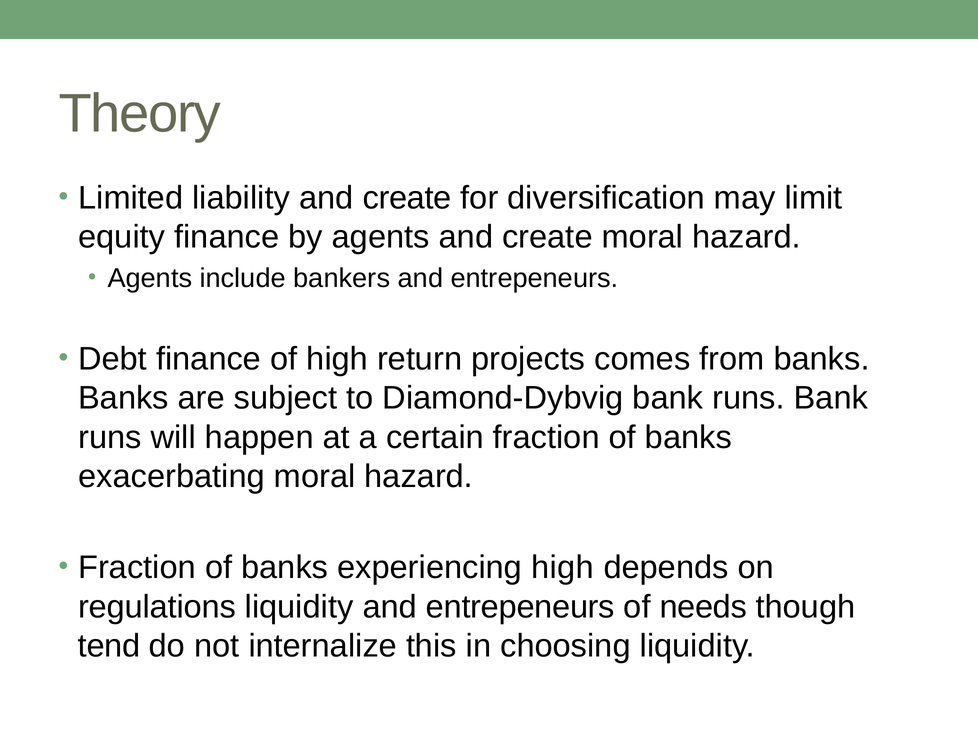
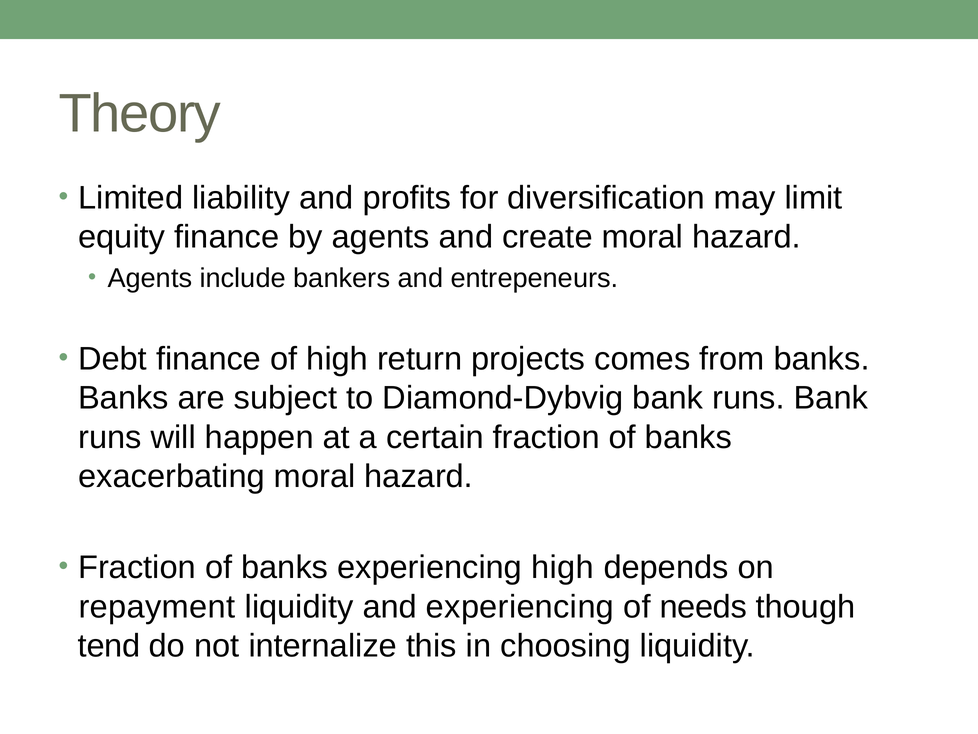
liability and create: create -> profits (407, 198)
regulations: regulations -> repayment (157, 606)
liquidity and entrepeneurs: entrepeneurs -> experiencing (520, 606)
